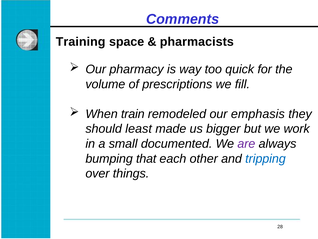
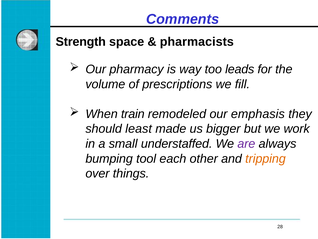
Training: Training -> Strength (81, 42)
quick: quick -> leads (240, 69)
documented: documented -> understaffed (177, 143)
that: that -> tool (146, 158)
tripping colour: blue -> orange (265, 158)
